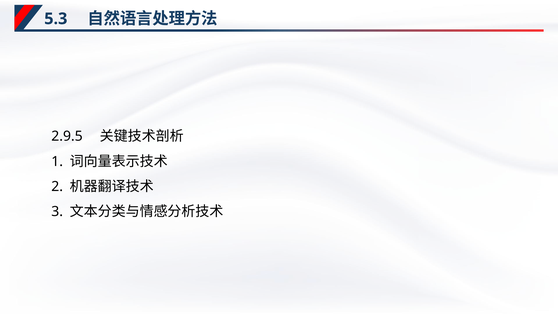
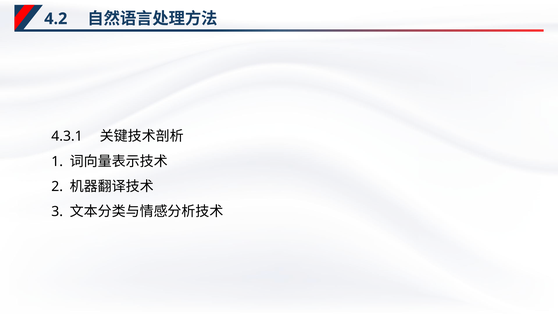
5.3: 5.3 -> 4.2 (56, 19)
2.9.5: 2.9.5 -> 4.3.1 (67, 136)
